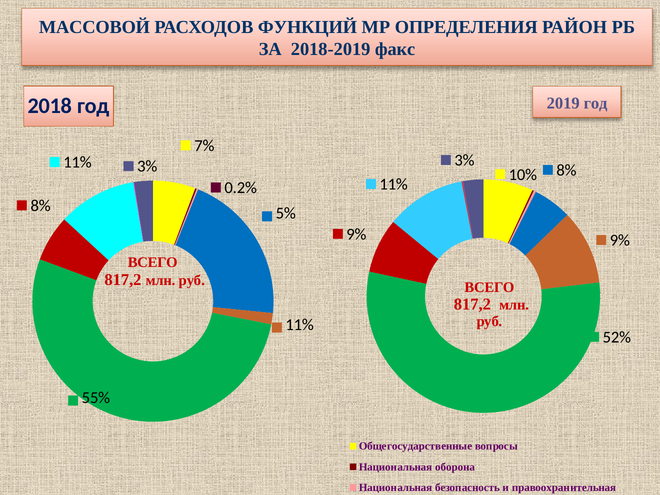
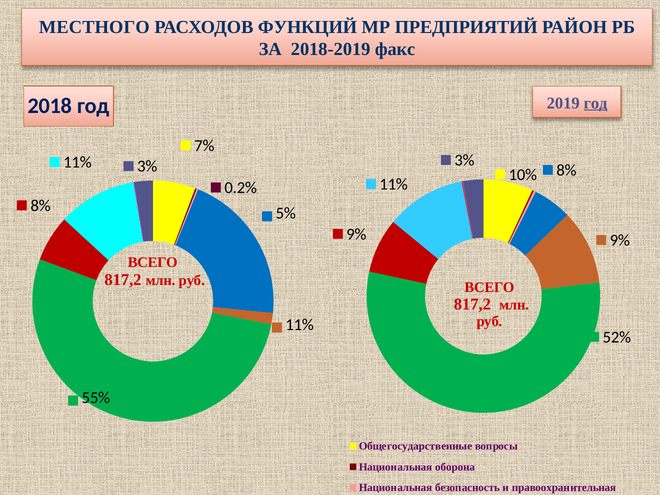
МАССОВОЙ: МАССОВОЙ -> МЕСТНОГО (94, 27)
ОПРЕДЕЛЕНИЯ: ОПРЕДЕЛЕНИЯ -> ПРЕДПРИЯТИЙ (466, 27)
год underline: none -> present (596, 103)
